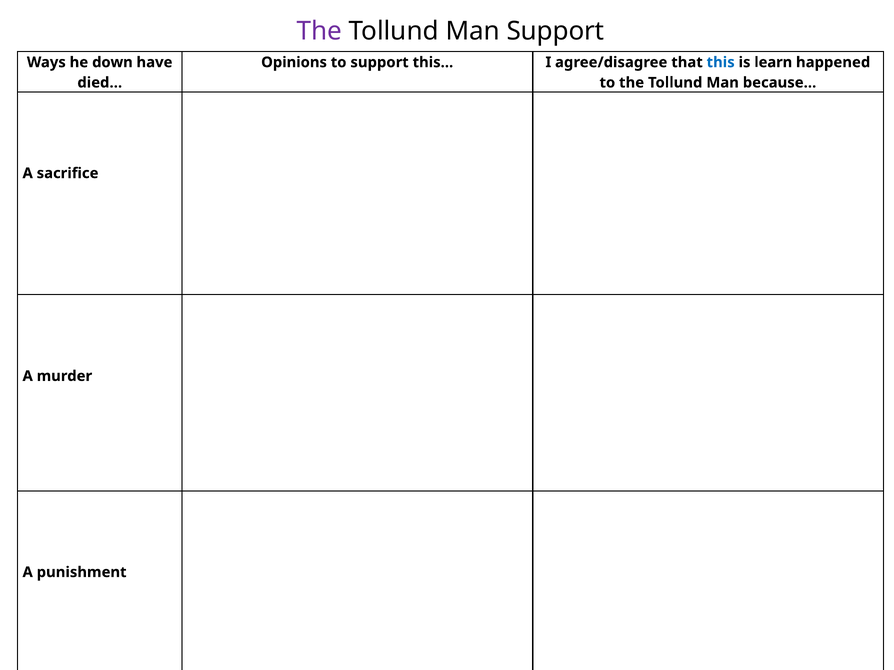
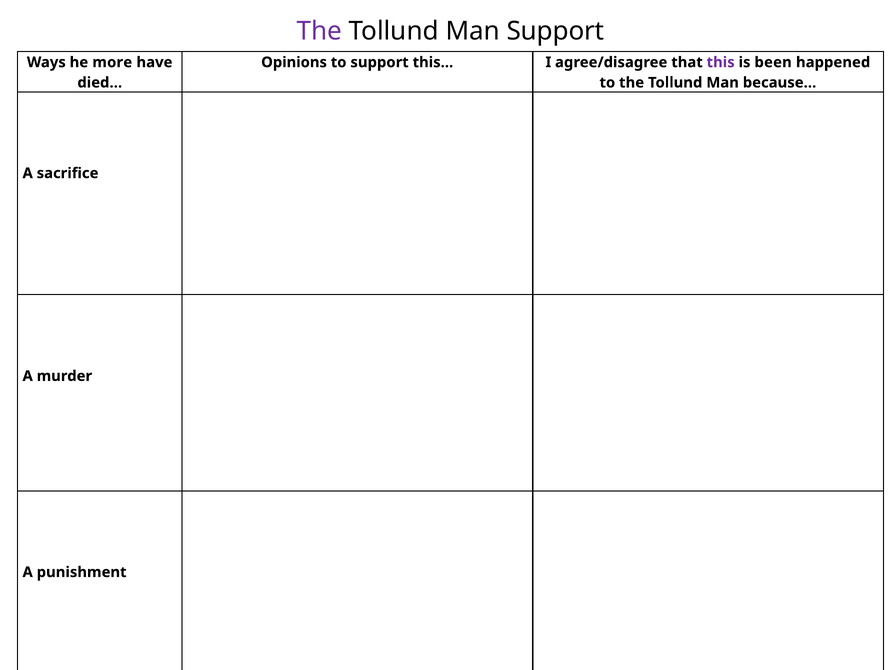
down: down -> more (112, 62)
this colour: blue -> purple (721, 62)
learn: learn -> been (773, 62)
